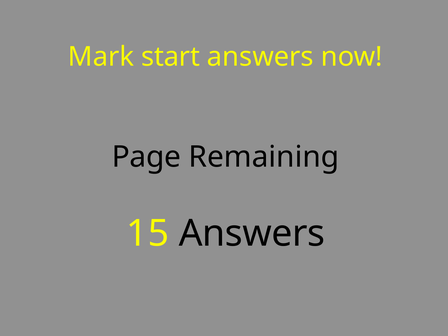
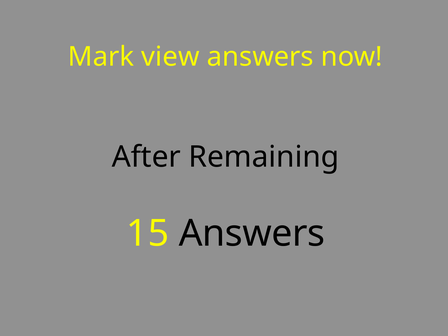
start: start -> view (170, 57)
Page: Page -> After (146, 157)
